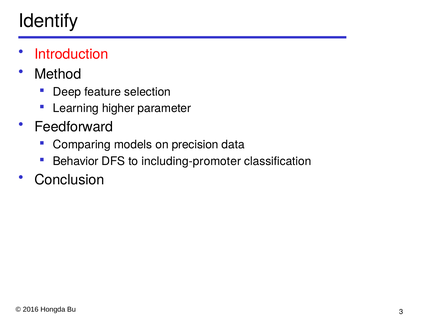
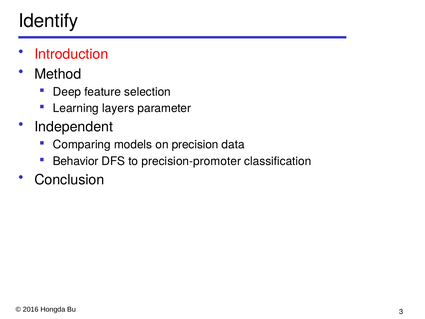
higher: higher -> layers (118, 108)
Feedforward: Feedforward -> Independent (74, 127)
including-promoter: including-promoter -> precision-promoter (191, 161)
